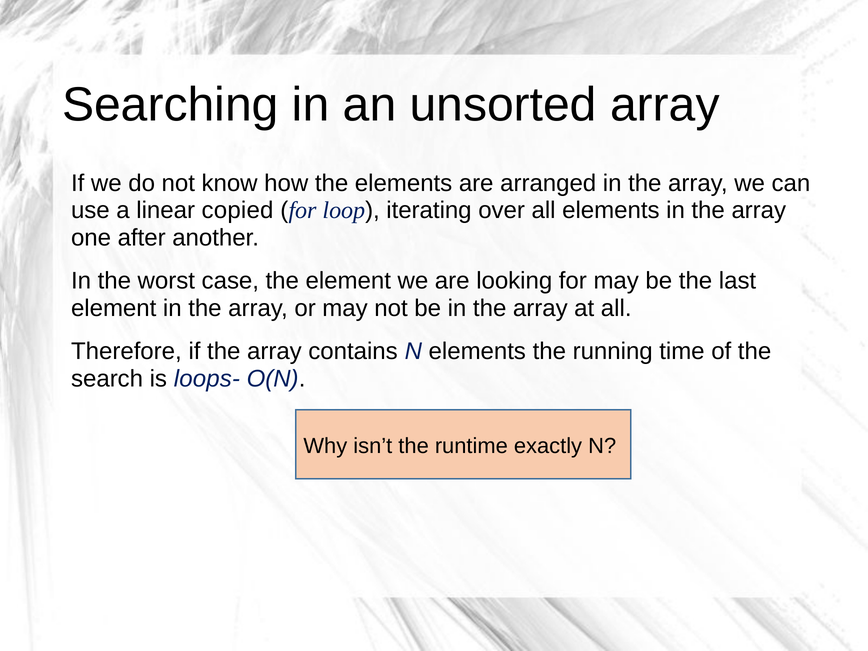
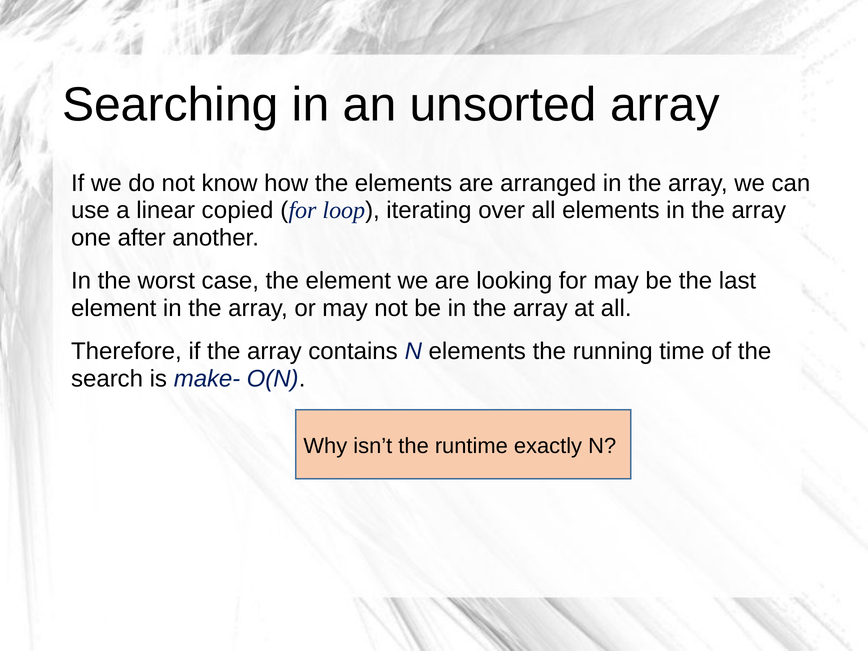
loops-: loops- -> make- (207, 379)
